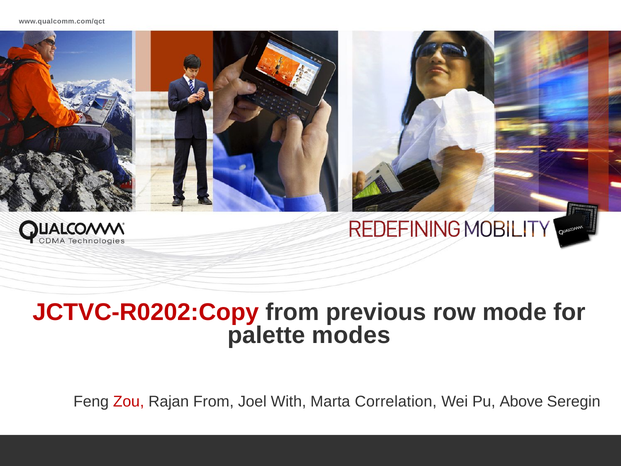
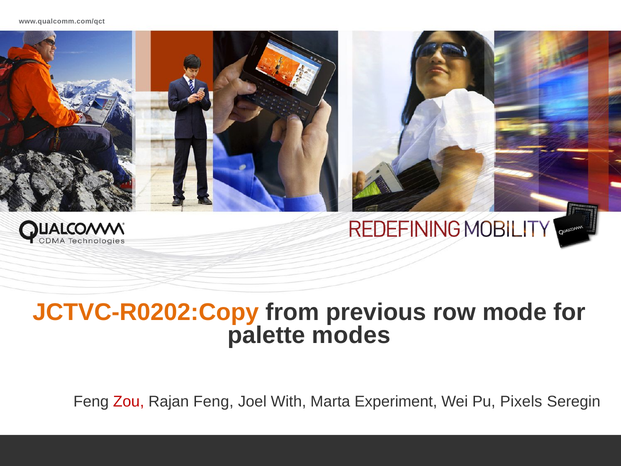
JCTVC-R0202:Copy colour: red -> orange (146, 312)
Rajan From: From -> Feng (213, 402)
Correlation: Correlation -> Experiment (396, 402)
Above: Above -> Pixels (521, 402)
